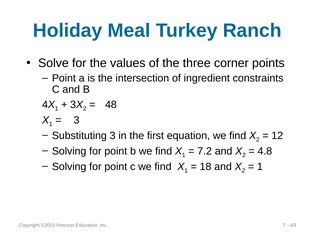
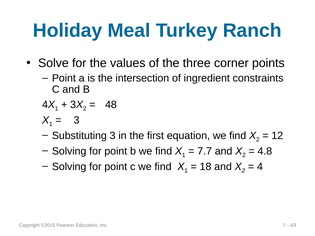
7.2: 7.2 -> 7.7 (205, 151)
1: 1 -> 4 (260, 167)
